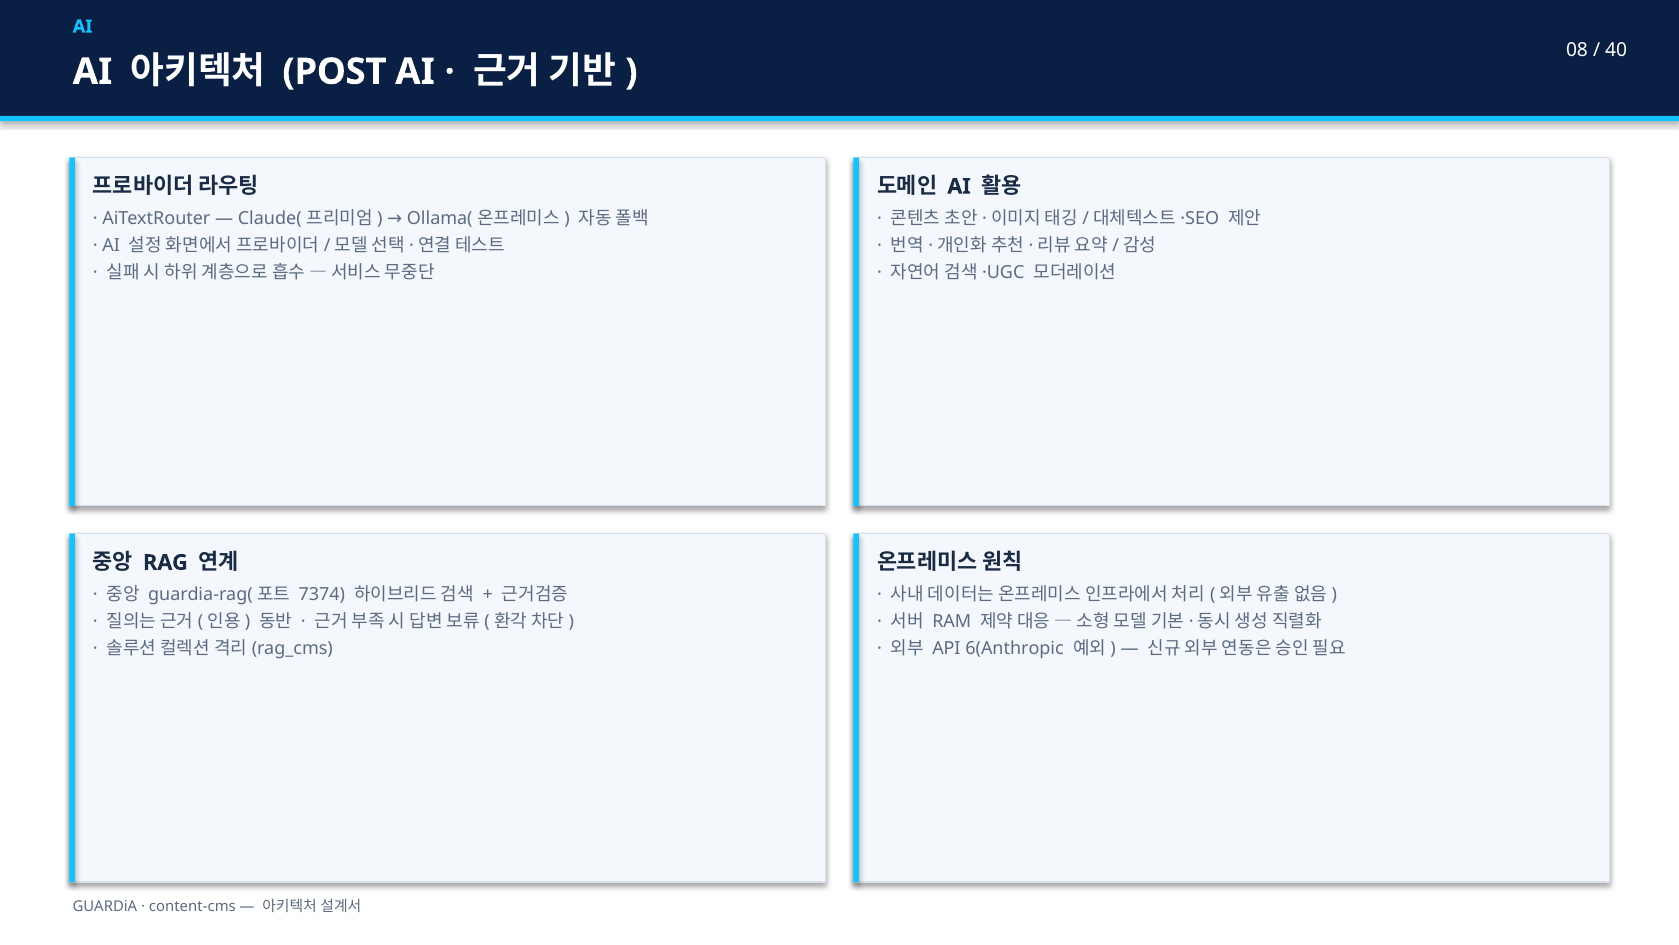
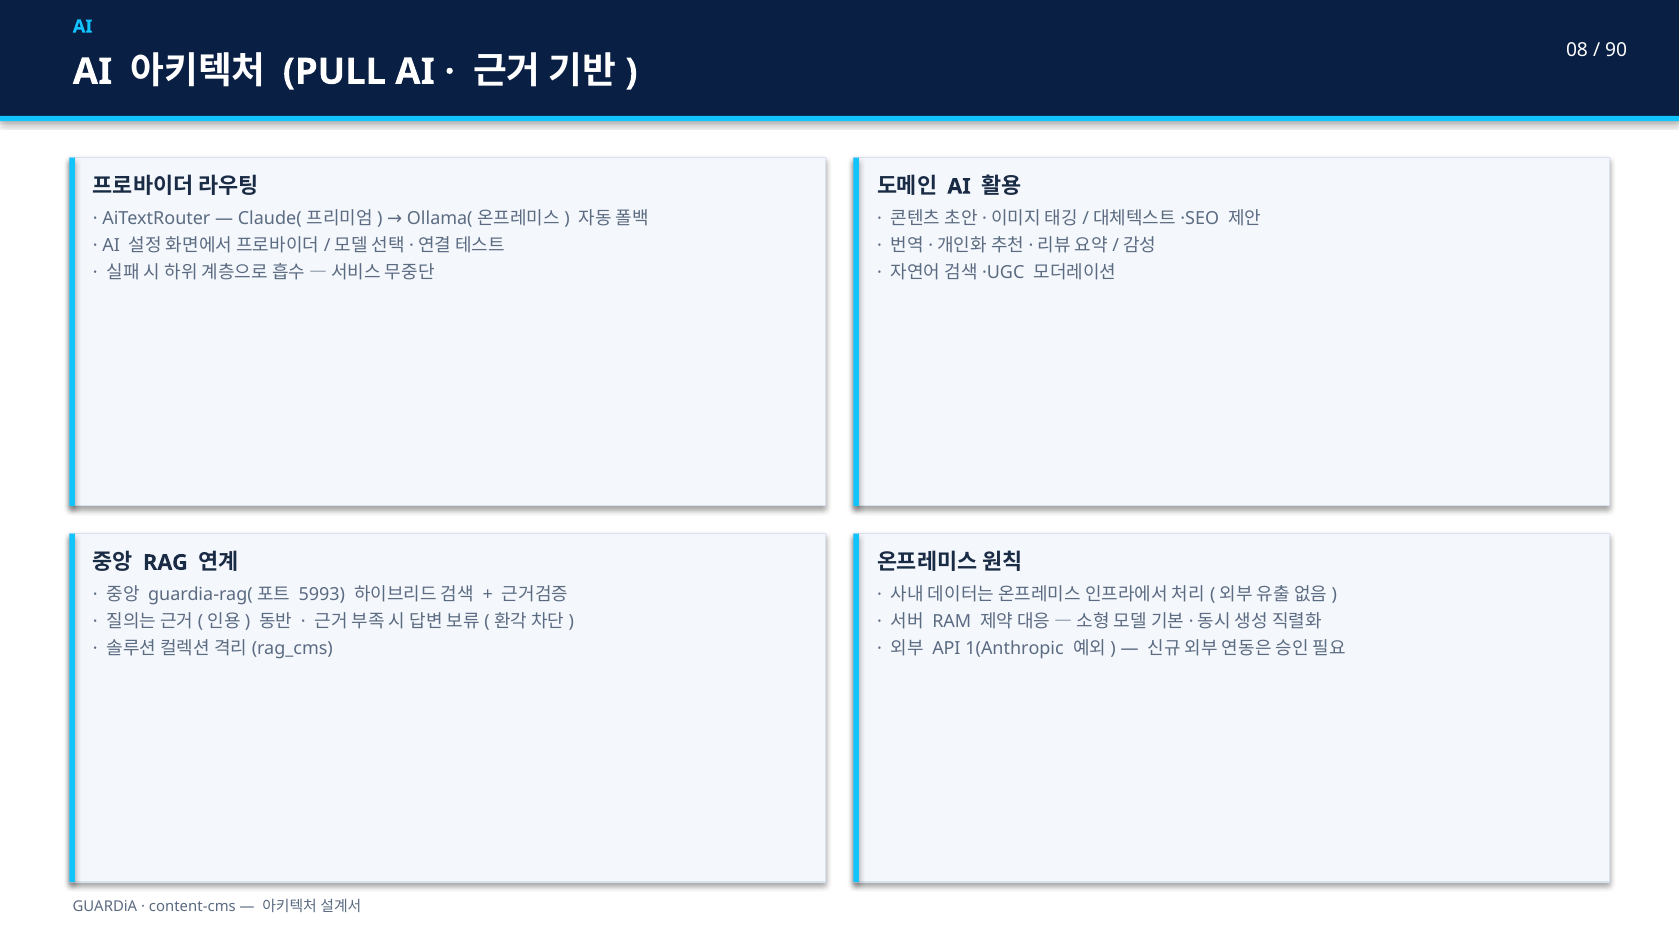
40: 40 -> 90 (1616, 50)
POST: POST -> PULL (334, 72)
7374: 7374 -> 5993 (322, 595)
6(Anthropic: 6(Anthropic -> 1(Anthropic (1015, 648)
